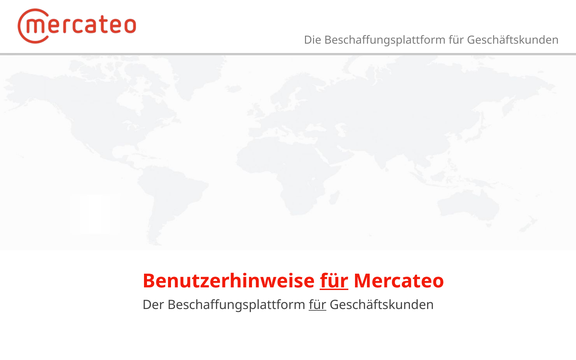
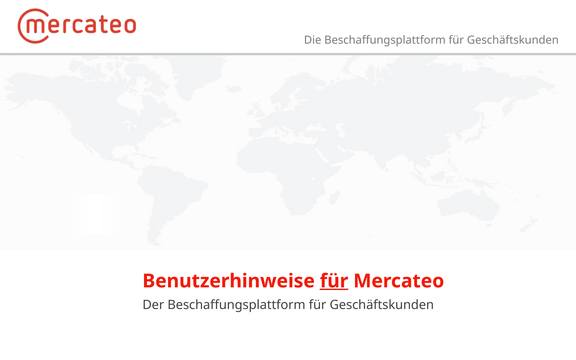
für underline: present -> none (318, 305)
